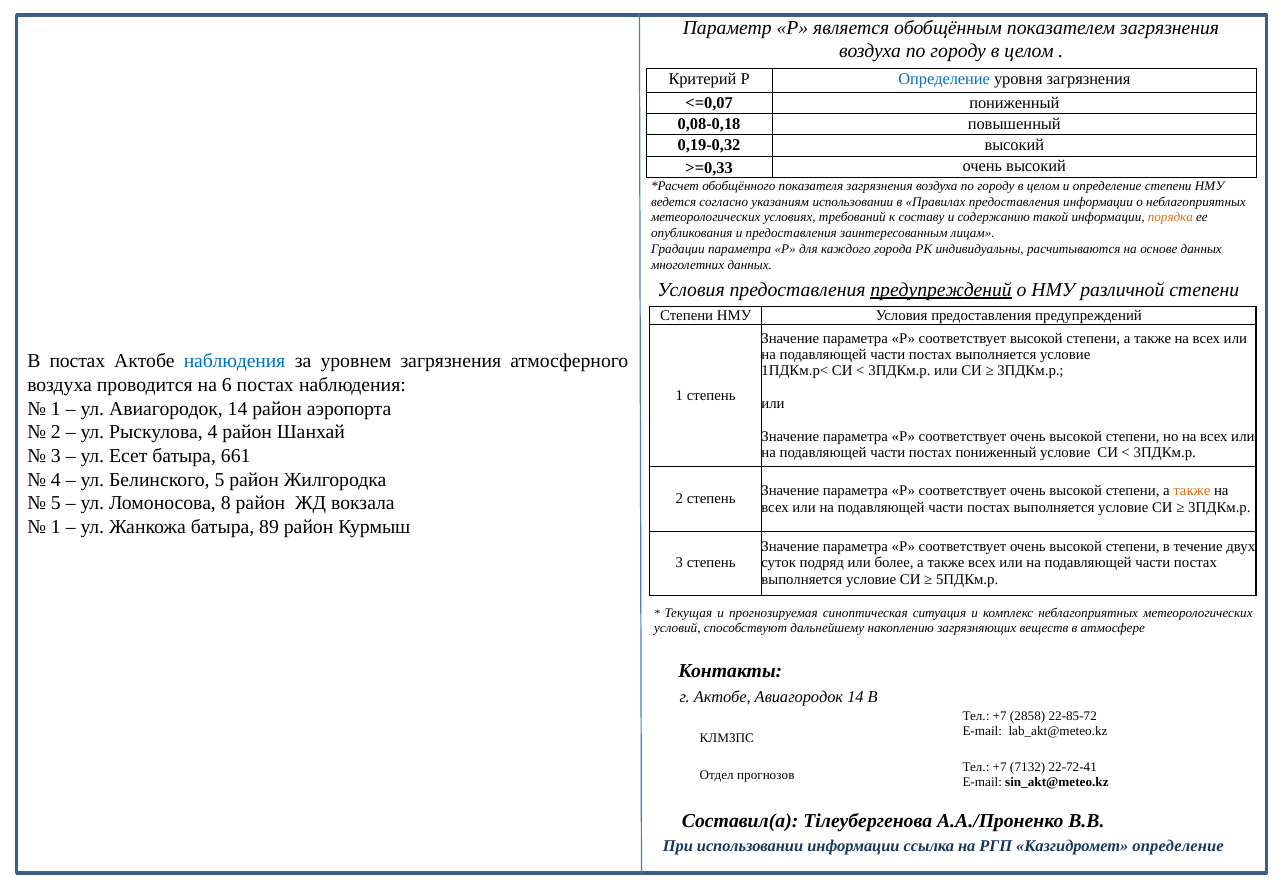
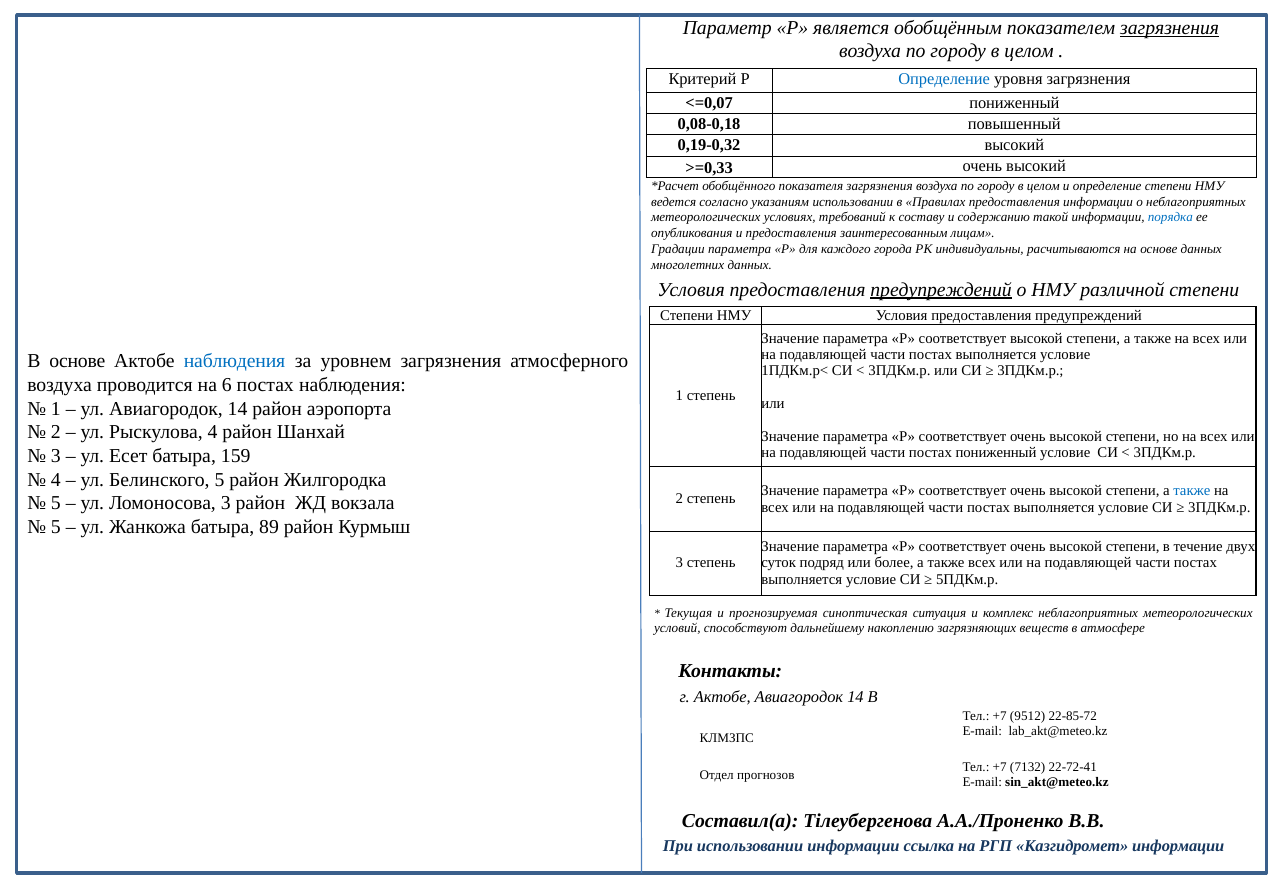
загрязнения underline: none -> present (1170, 28)
порядка colour: orange -> blue (1170, 218)
В постах: постах -> основе (77, 361)
661: 661 -> 159 (236, 456)
также colour: orange -> blue (1192, 491)
Ломоносова 8: 8 -> 3 (226, 503)
1: 1 -> 5 (56, 527)
2858: 2858 -> 9512 (1028, 716)
Казгидромет определение: определение -> информации (1178, 846)
